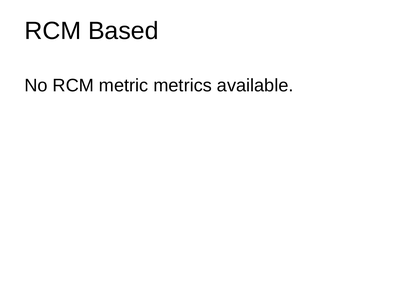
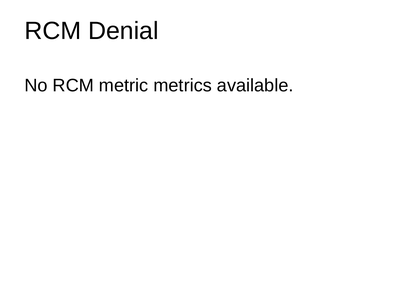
Based: Based -> Denial (123, 31)
